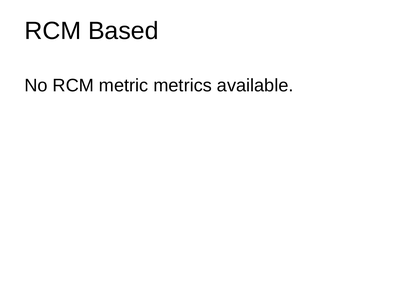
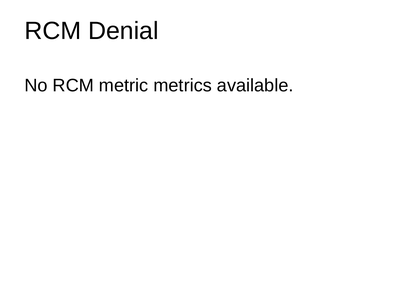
Based: Based -> Denial (123, 31)
